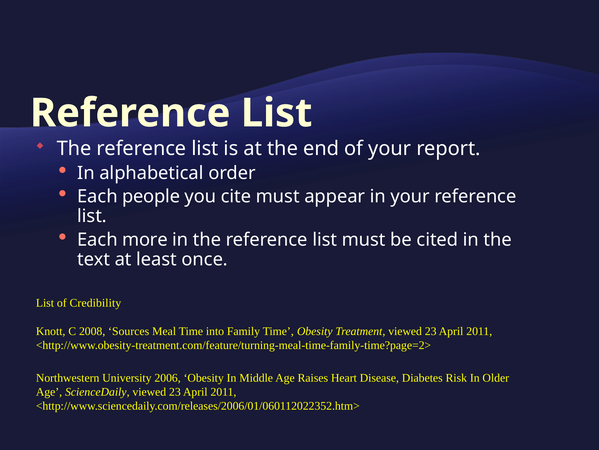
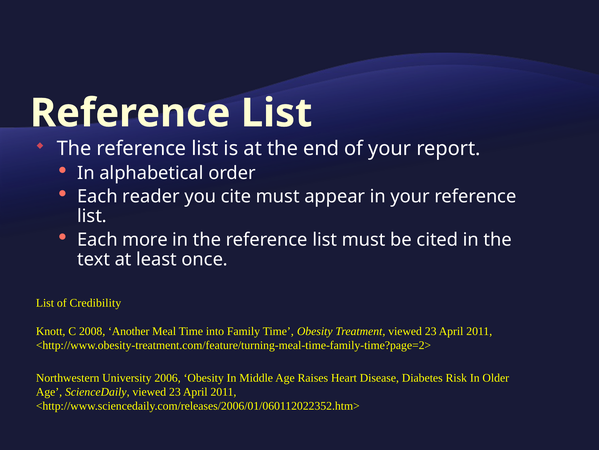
people: people -> reader (151, 196)
Sources: Sources -> Another (129, 331)
